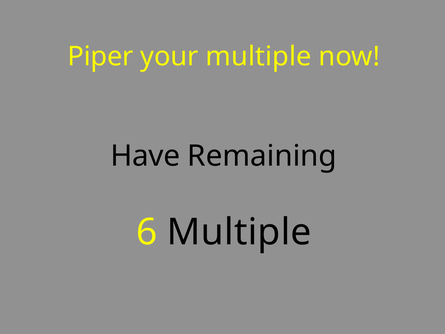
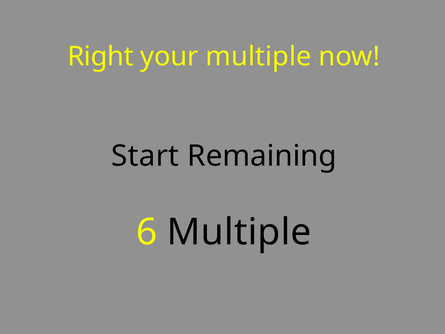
Piper: Piper -> Right (100, 56)
Have: Have -> Start (145, 156)
